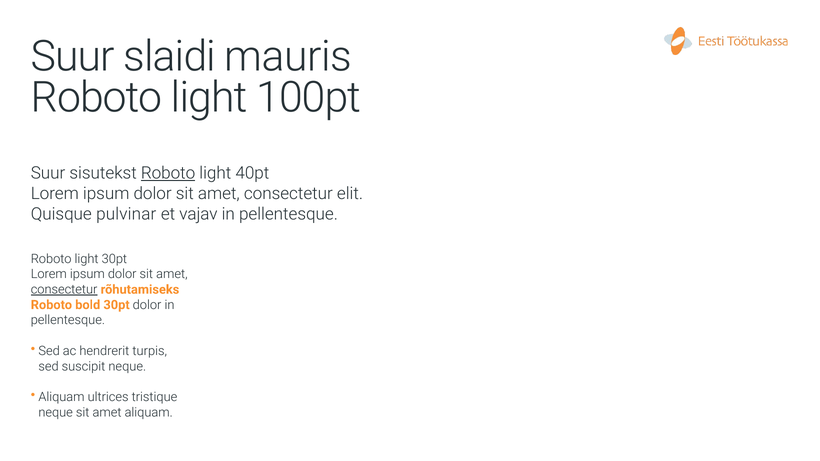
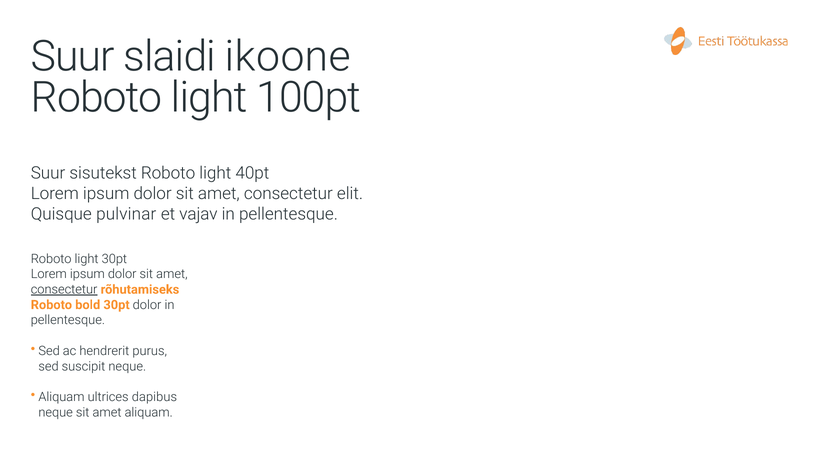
mauris: mauris -> ikoone (288, 57)
Roboto underline: present -> none (168, 173)
turpis: turpis -> purus (150, 351)
tristique: tristique -> dapibus (154, 397)
